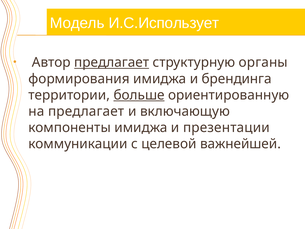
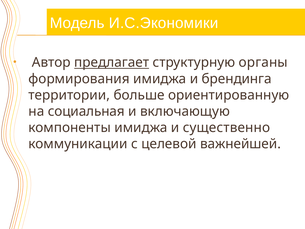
И.С.Использует: И.С.Использует -> И.С.Экономики (164, 23)
больше underline: present -> none (139, 95)
на предлагает: предлагает -> социальная (86, 111)
презентации: презентации -> существенно (226, 128)
